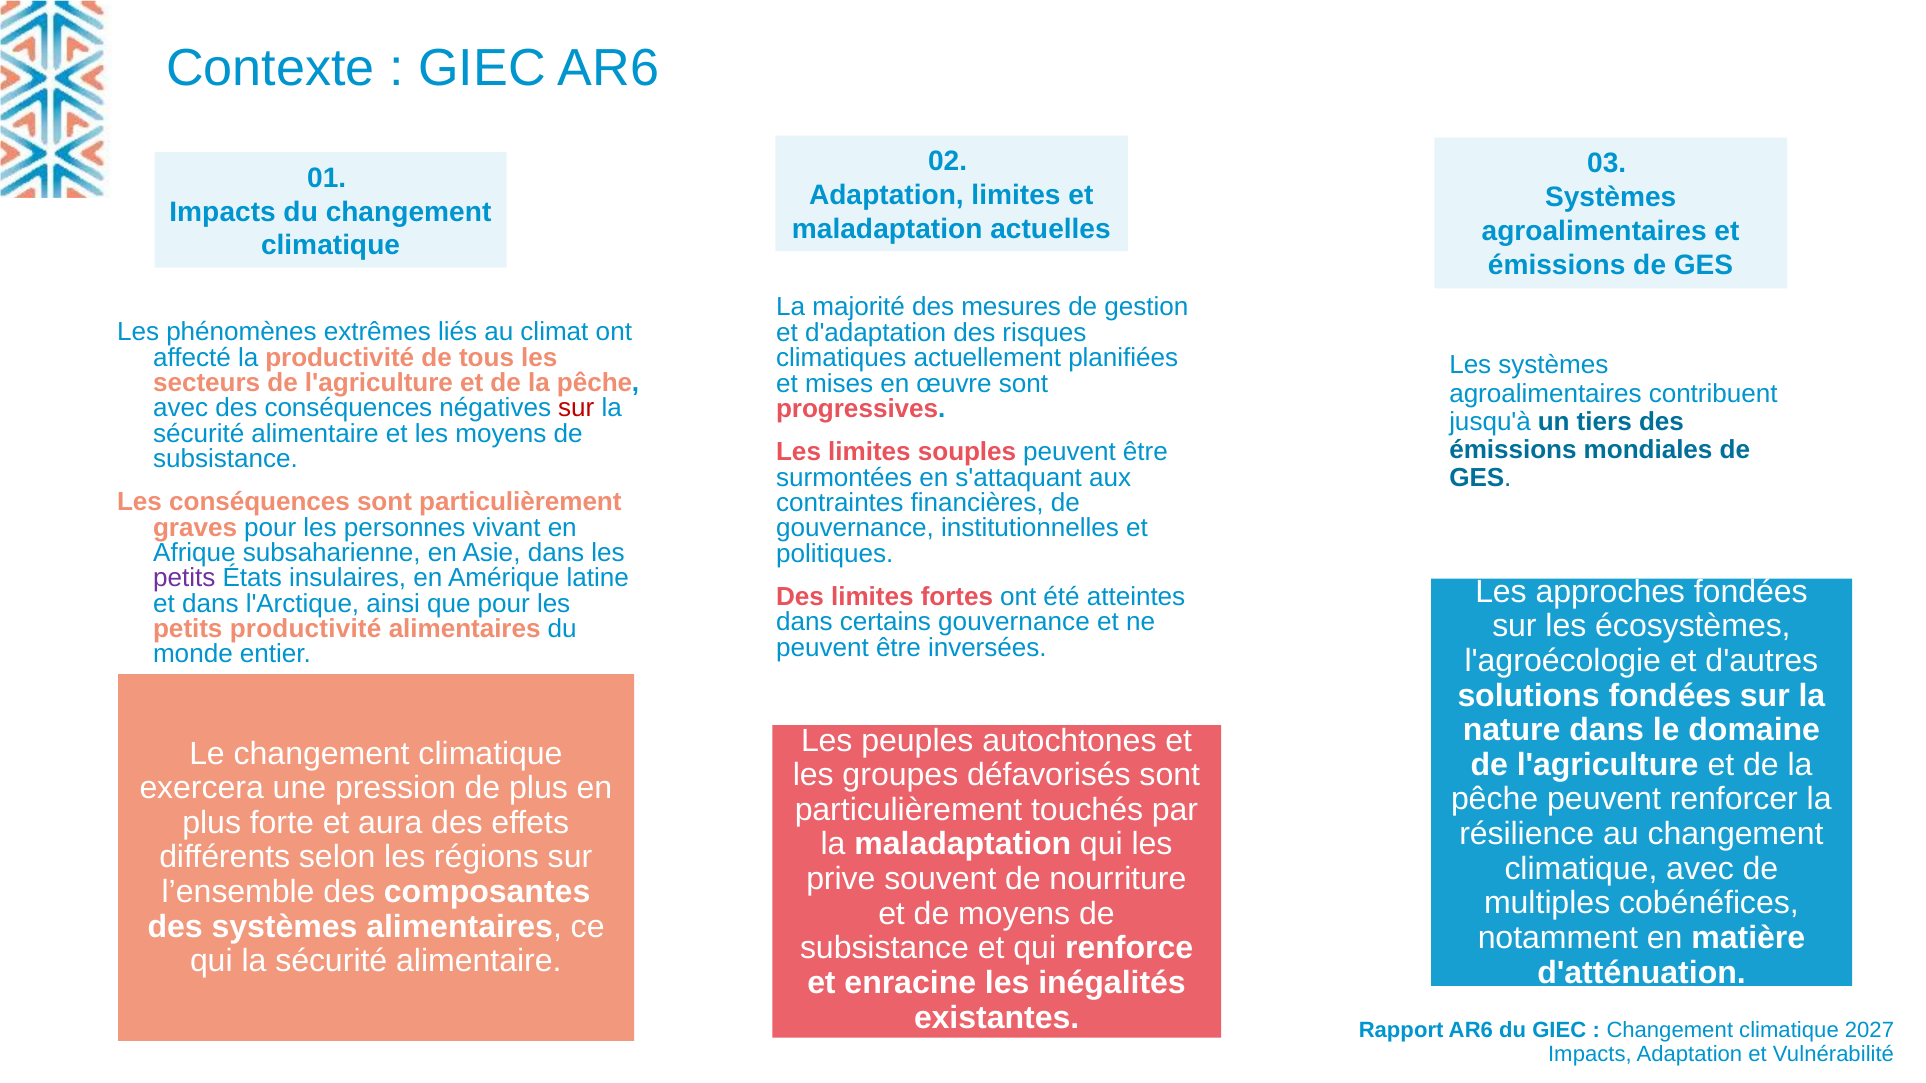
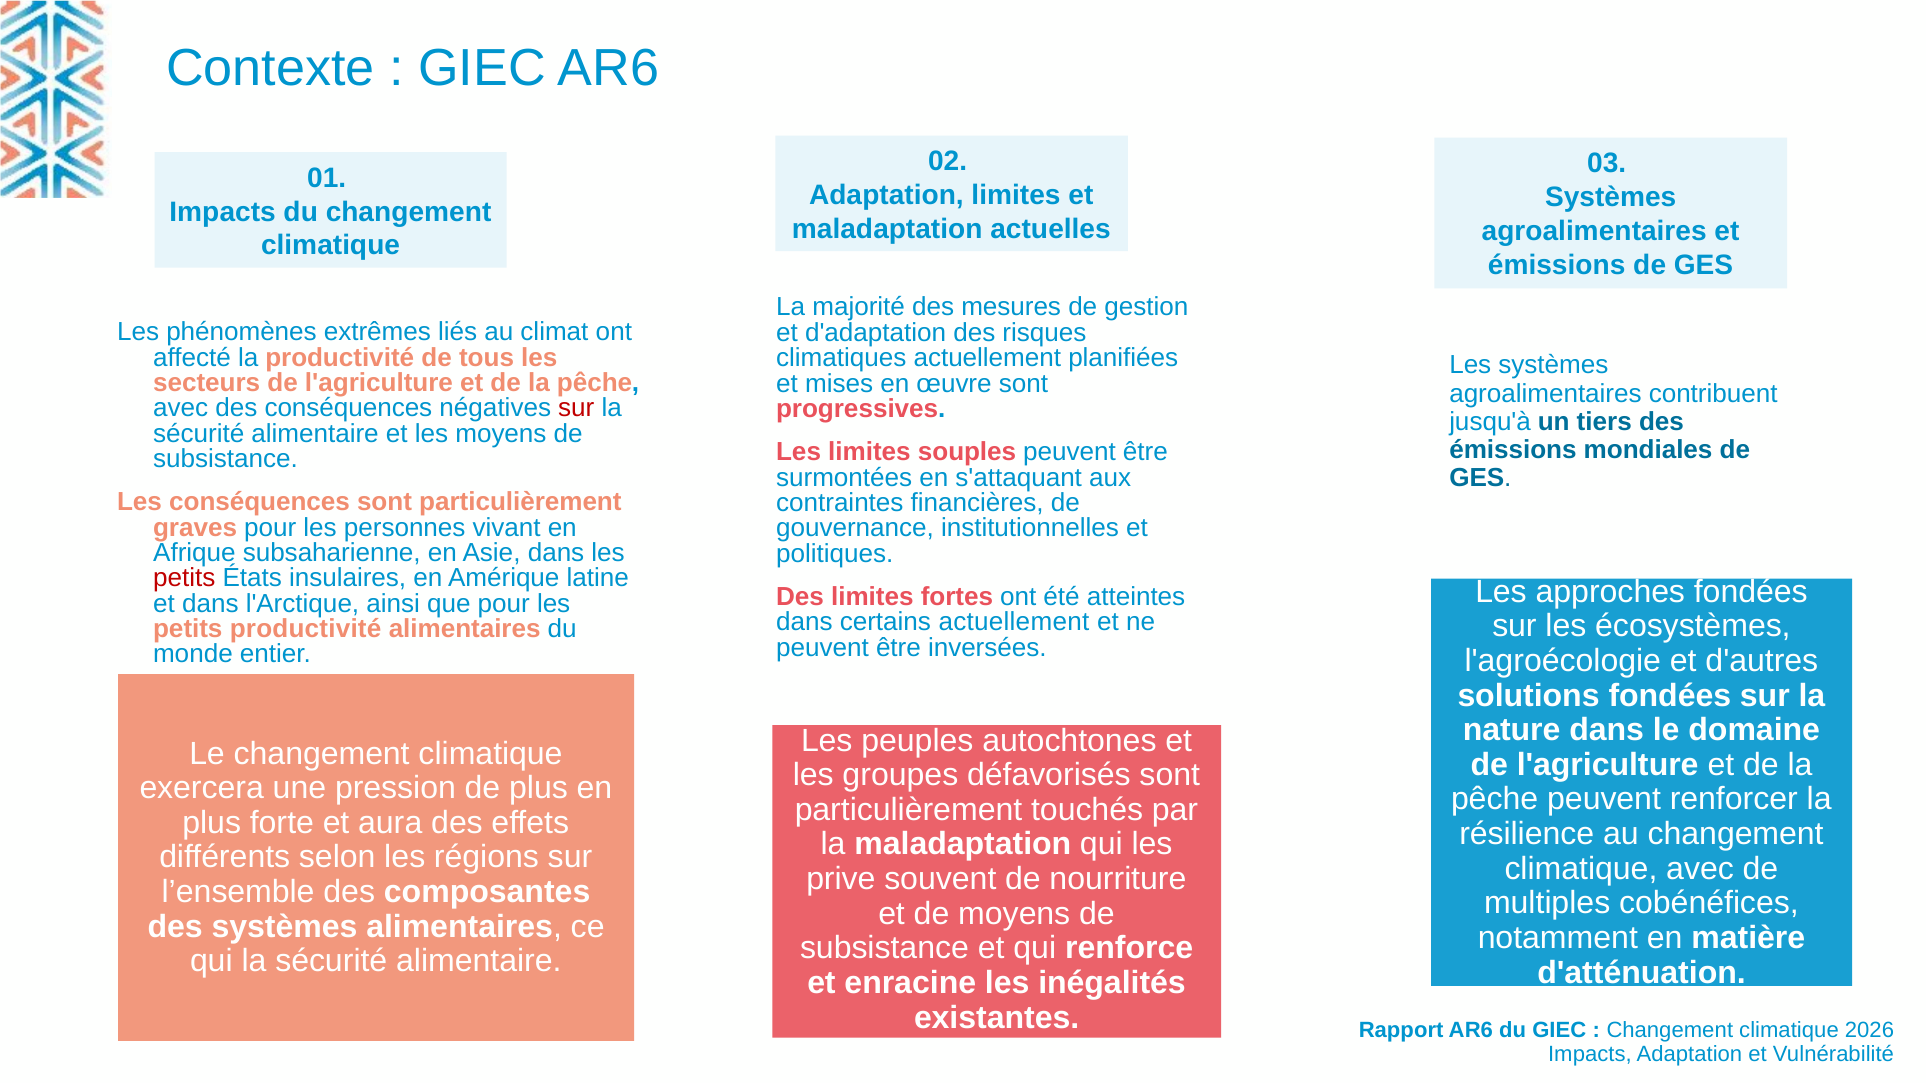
petits colour: purple -> red (184, 579)
certains gouvernance: gouvernance -> actuellement (1014, 623)
2027: 2027 -> 2026 (1869, 1030)
